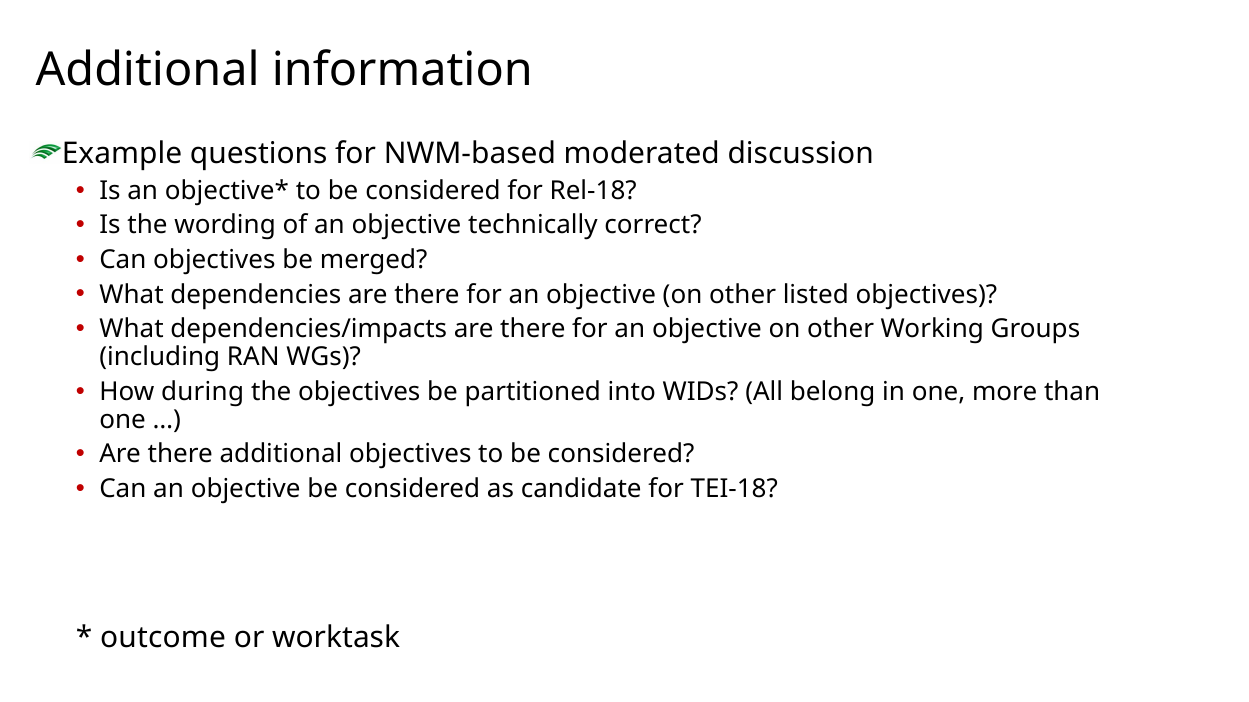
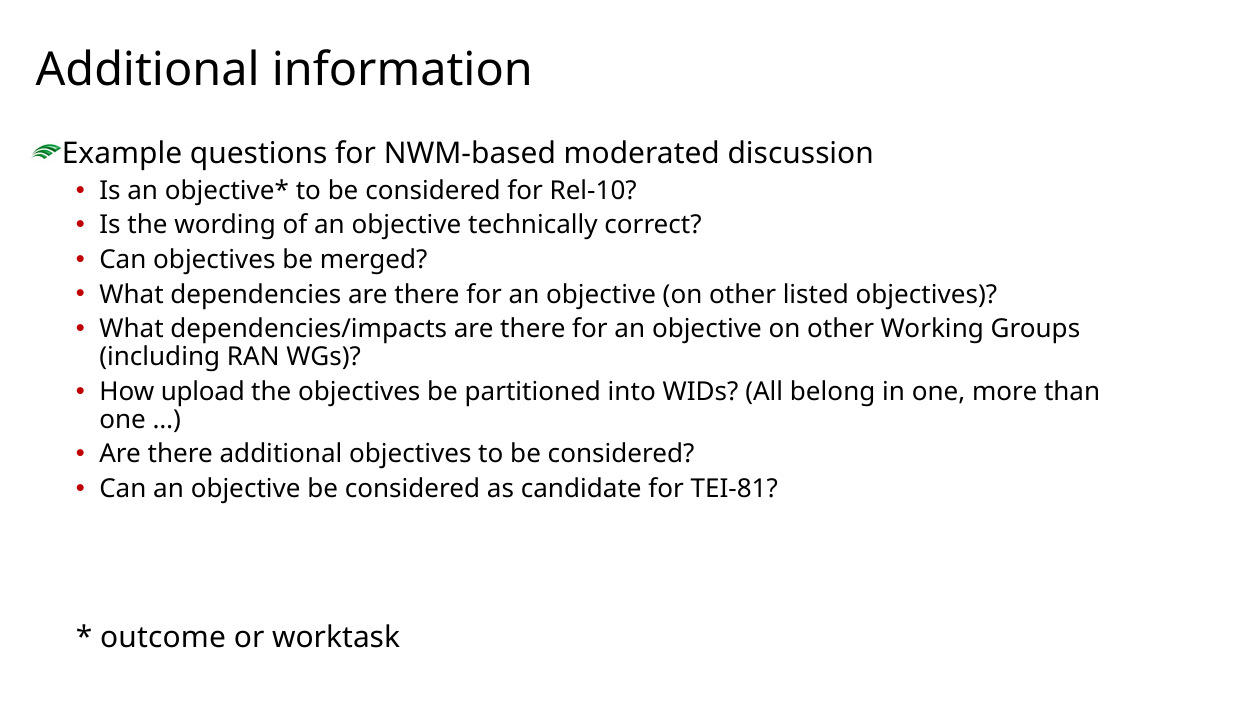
Rel-18: Rel-18 -> Rel-10 (593, 191)
during: during -> upload (203, 392)
TEI-18: TEI-18 -> TEI-81 (734, 489)
